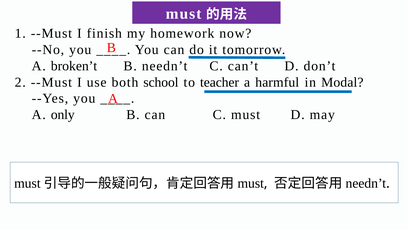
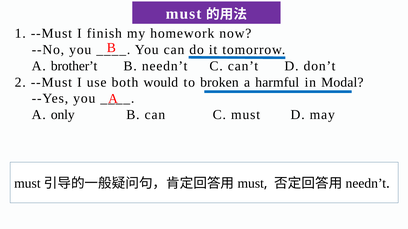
broken’t: broken’t -> brother’t (74, 66)
school: school -> would (161, 82)
teacher: teacher -> broken (219, 82)
